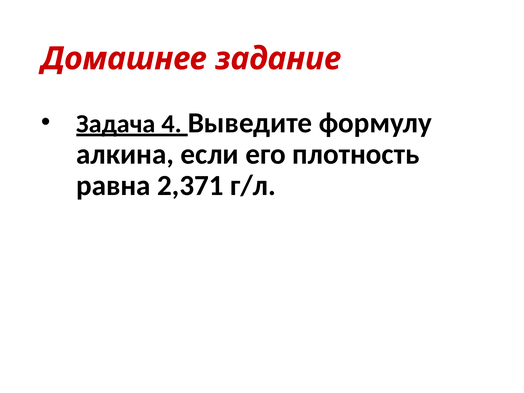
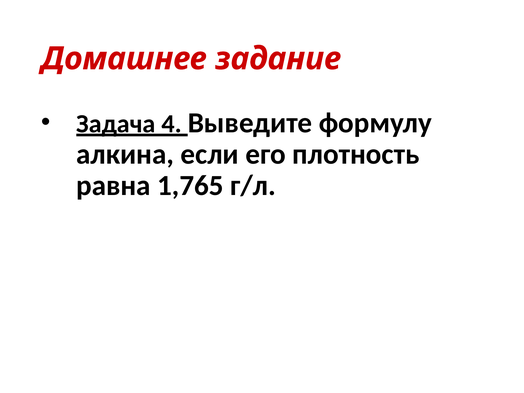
2,371: 2,371 -> 1,765 (190, 186)
